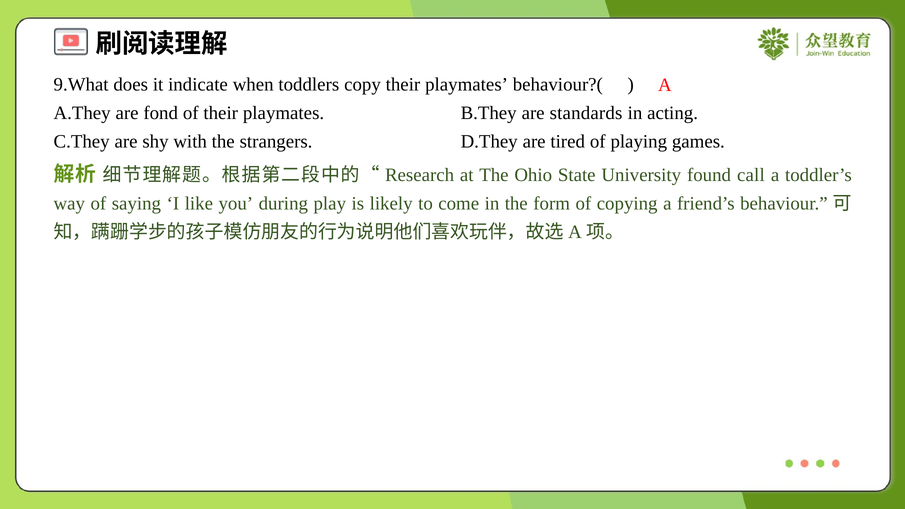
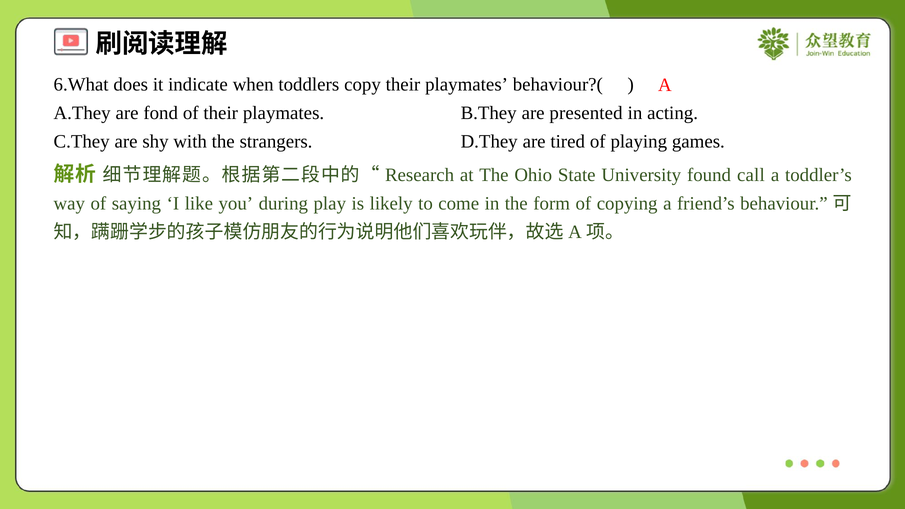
9.What: 9.What -> 6.What (81, 85)
standards: standards -> presented (586, 113)
